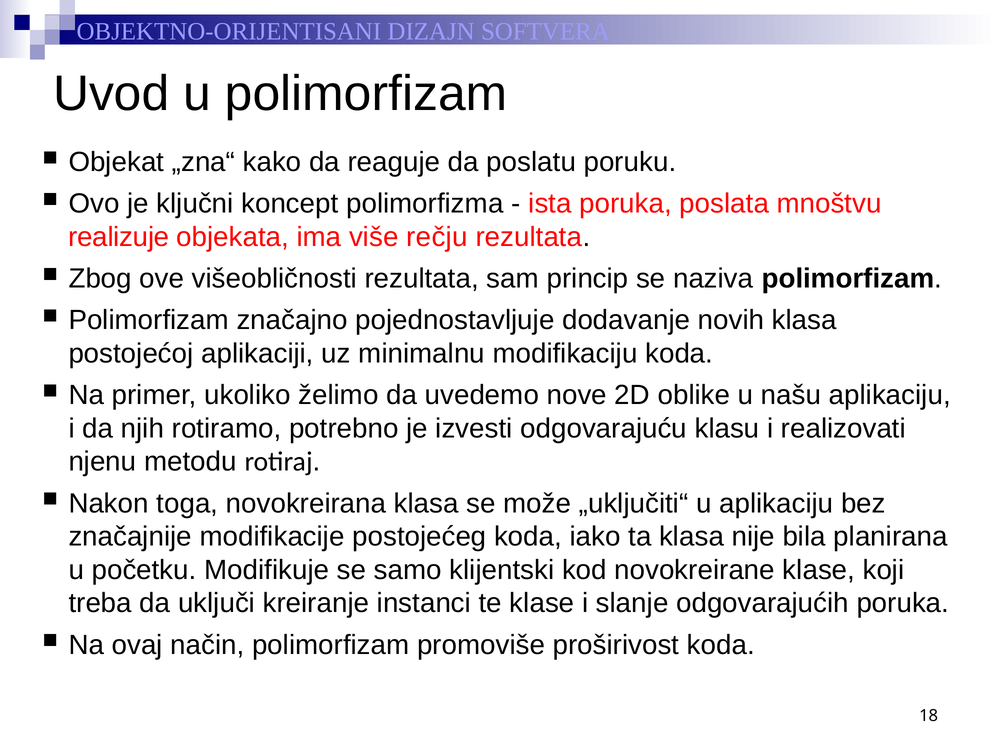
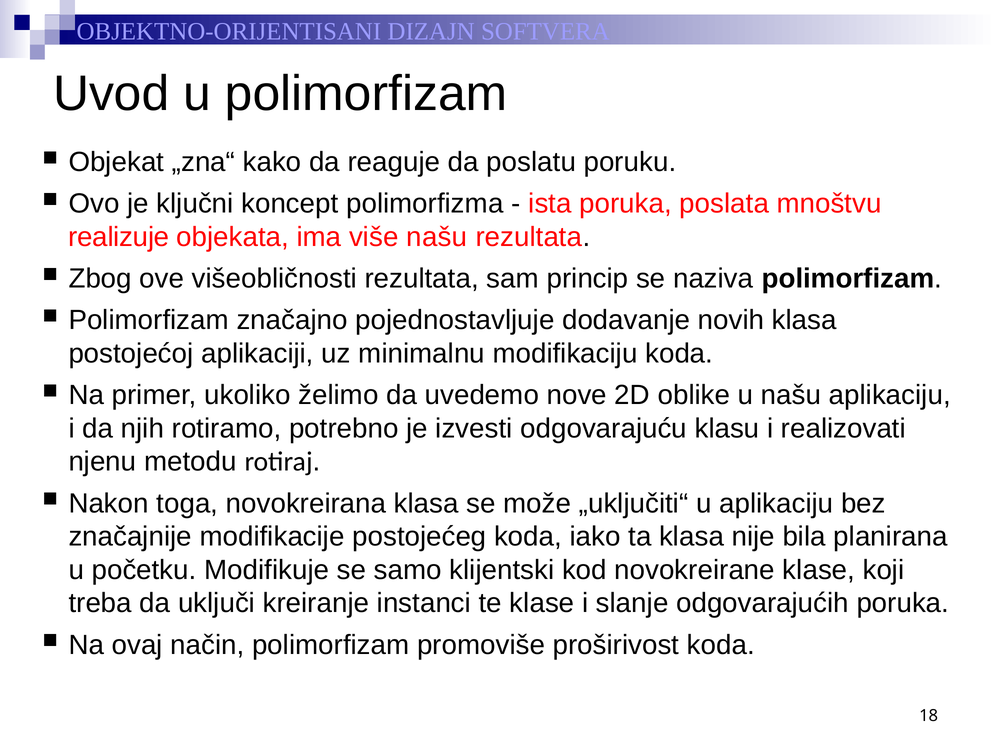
više rečju: rečju -> našu (437, 237)
